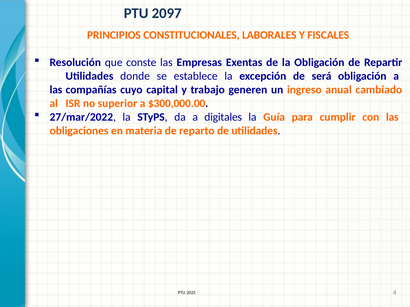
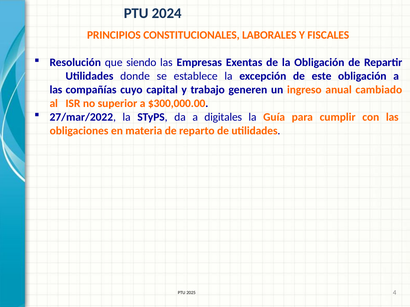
2097: 2097 -> 2024 (167, 13)
conste: conste -> siendo (141, 63)
será: será -> este (322, 76)
